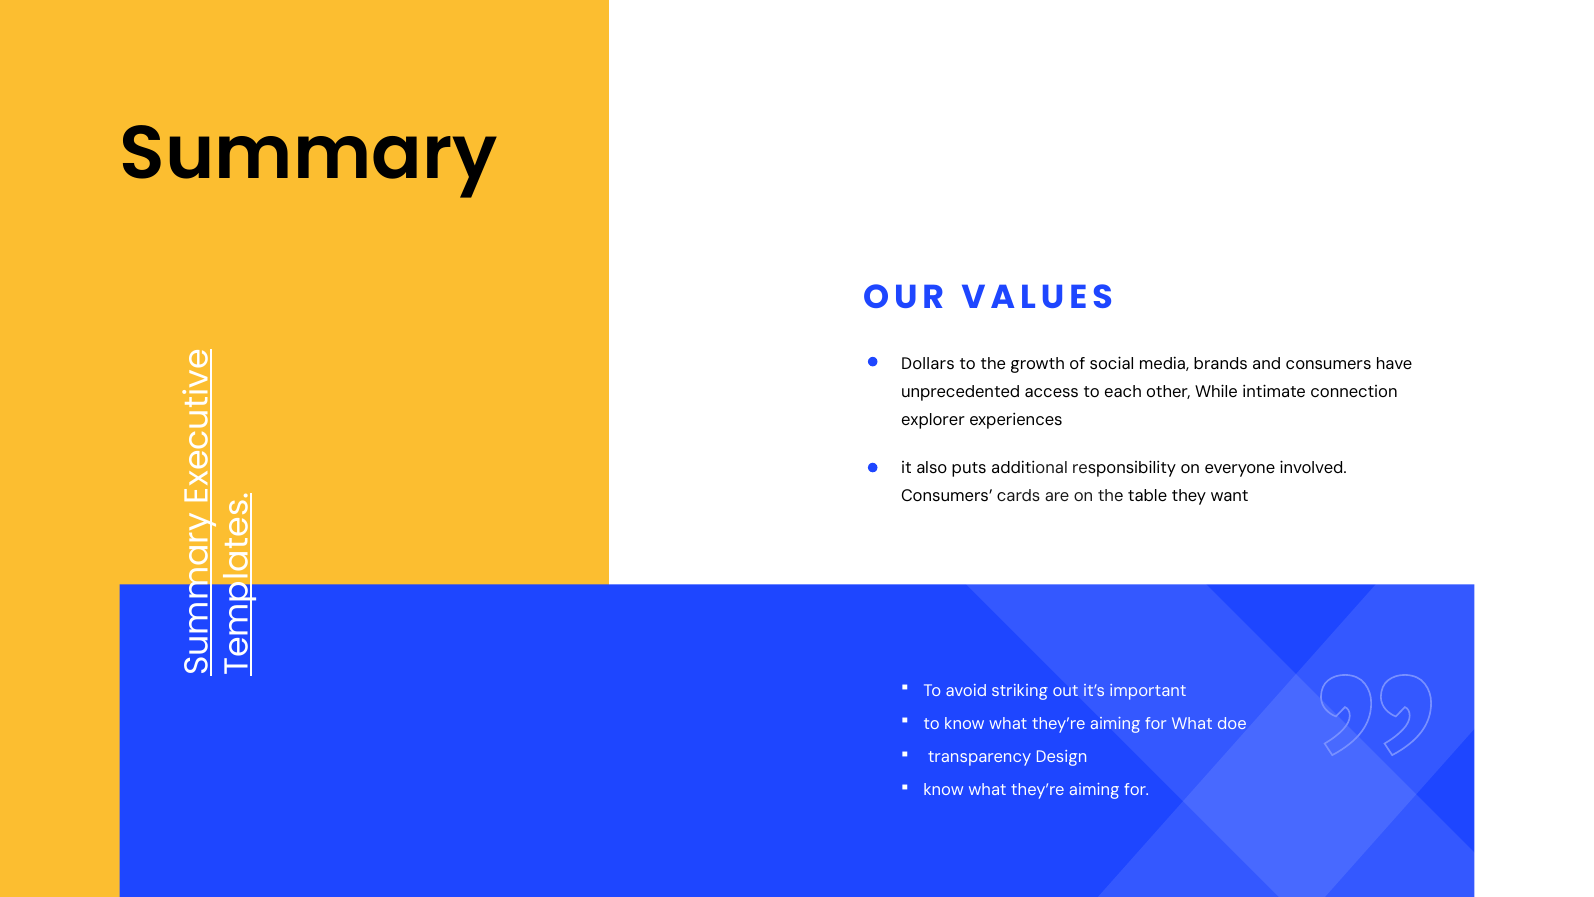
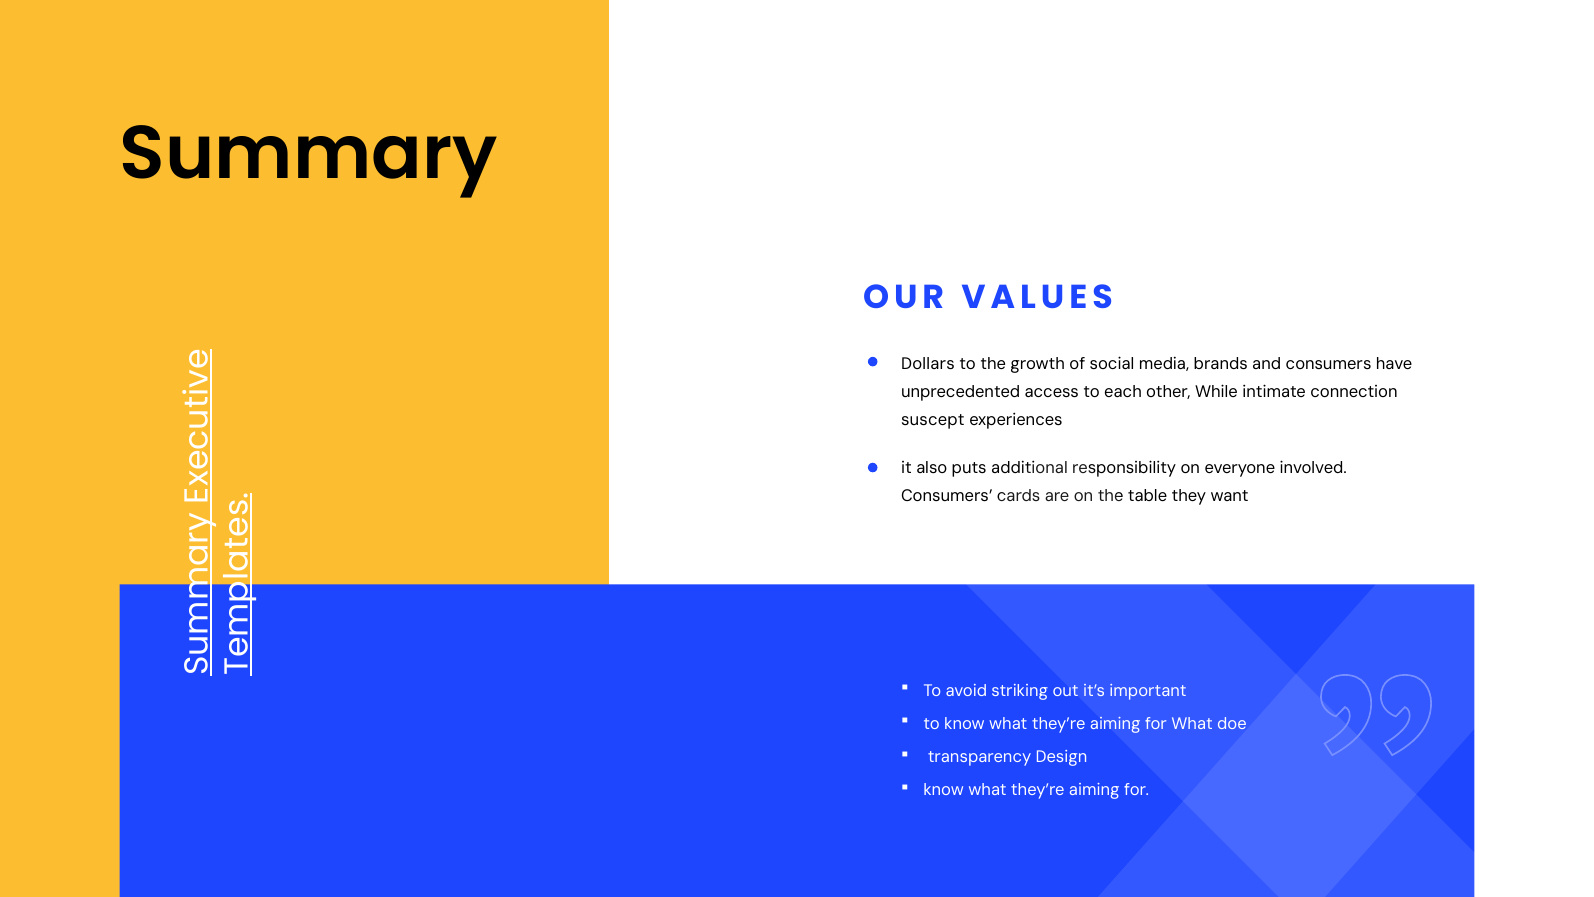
explorer: explorer -> suscept (933, 420)
